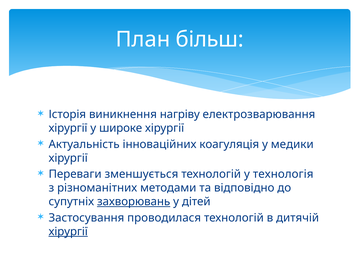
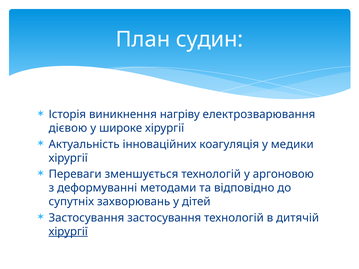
більш: більш -> судин (210, 39)
хірургії: хірургії -> дієвою (68, 128)
технологія: технологія -> аргоновою (283, 174)
різноманітних: різноманітних -> деформуванні (97, 188)
захворювань underline: present -> none (134, 202)
Застосування проводилася: проводилася -> застосування (164, 218)
